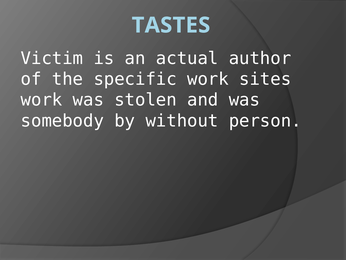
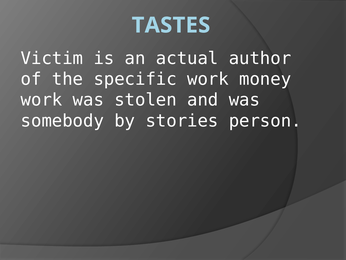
sites: sites -> money (265, 79)
without: without -> stories (182, 121)
